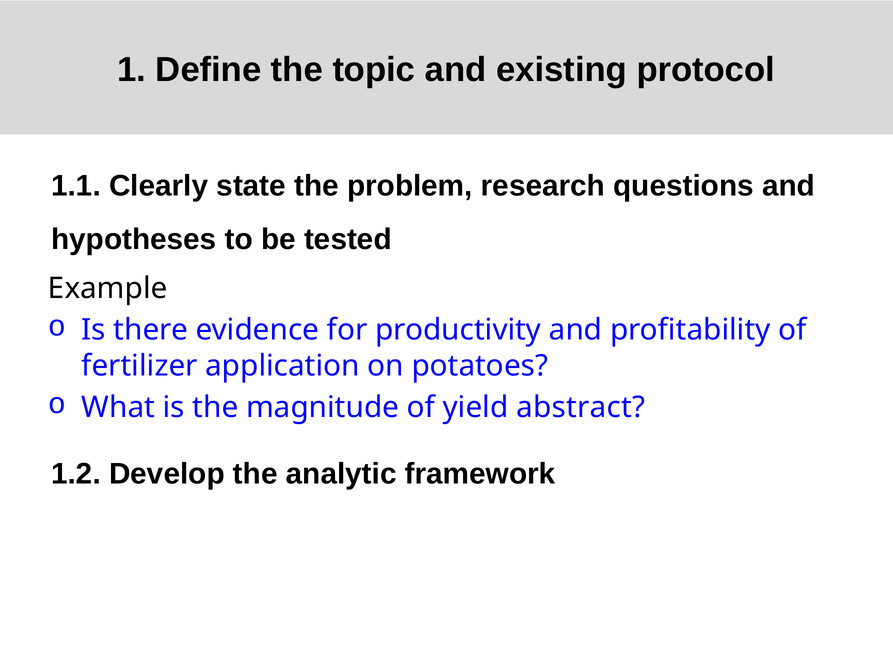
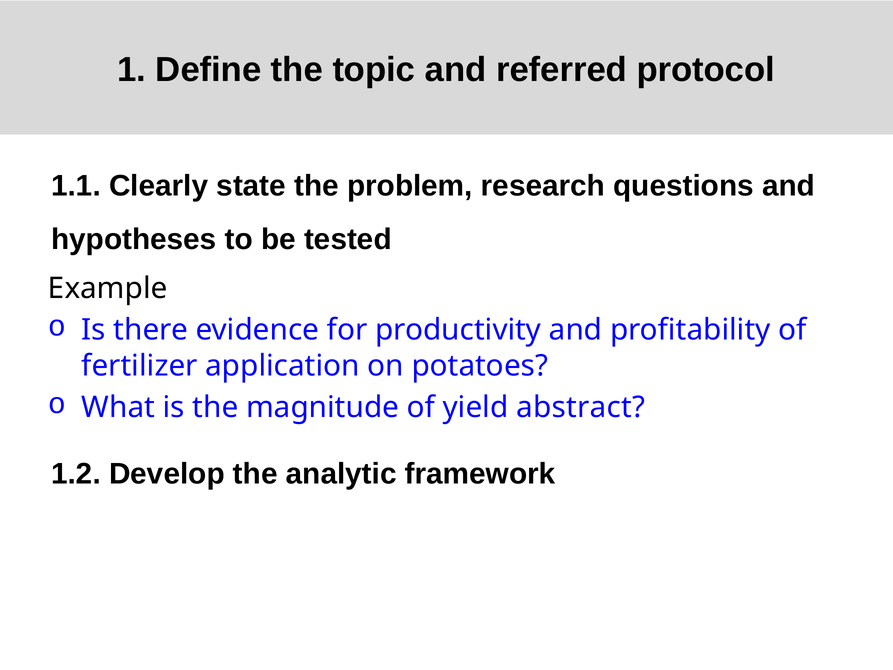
existing: existing -> referred (562, 70)
